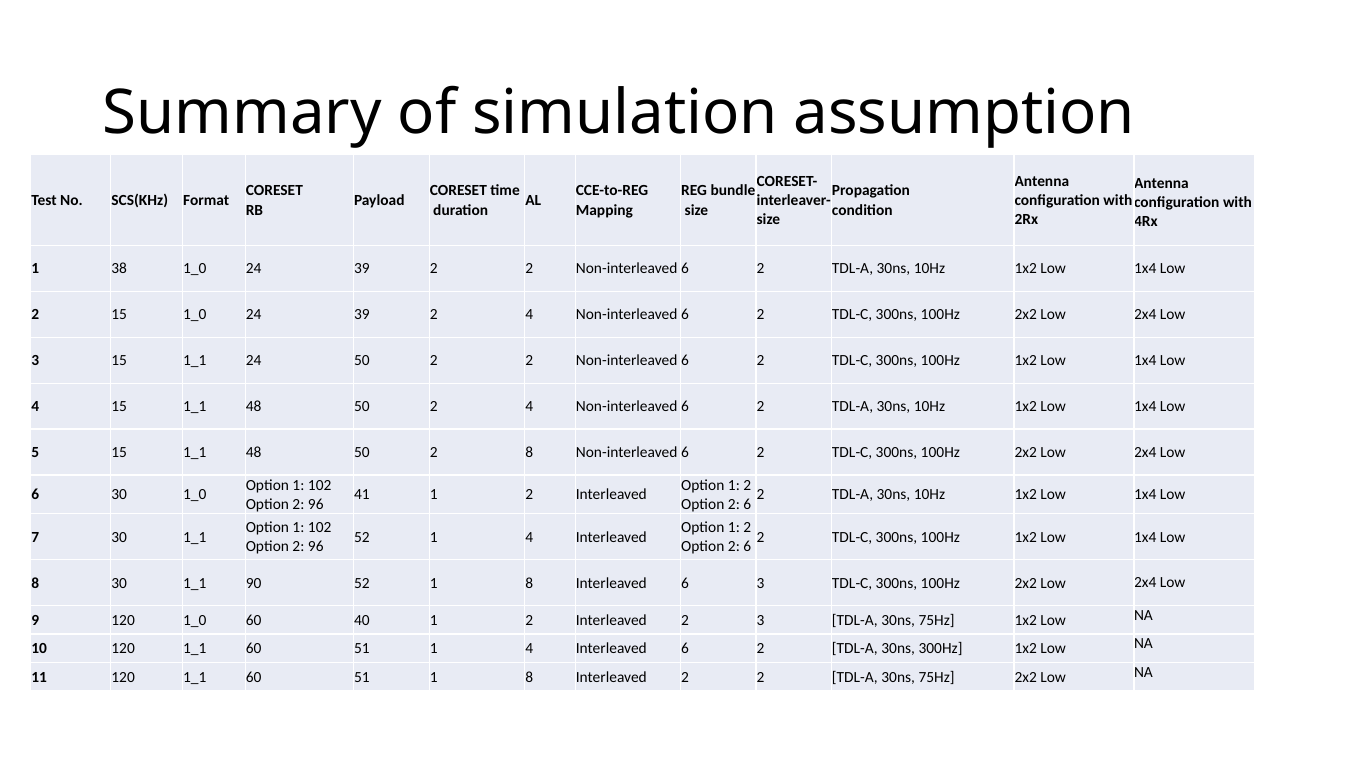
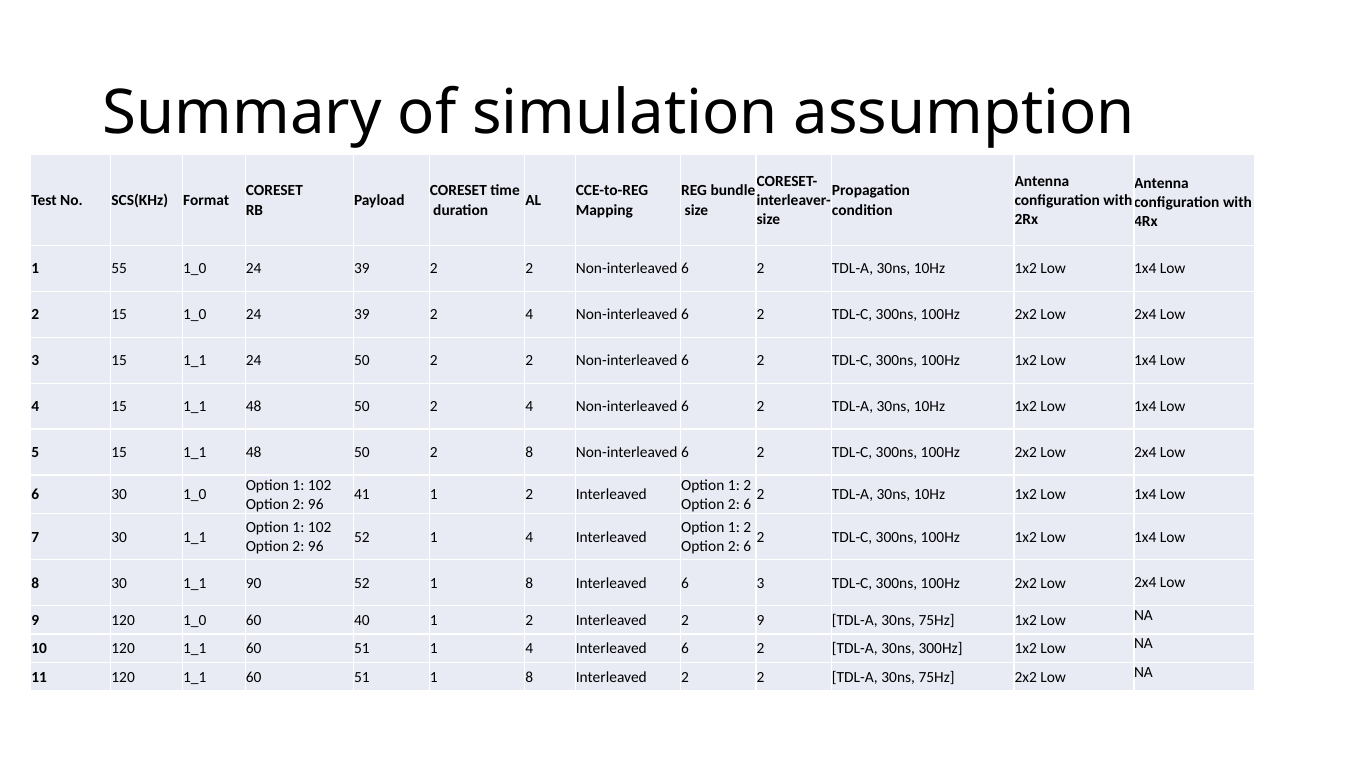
38: 38 -> 55 (119, 269)
2 3: 3 -> 9 (761, 620)
